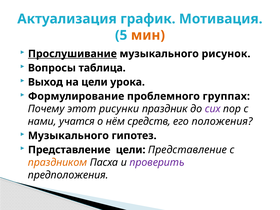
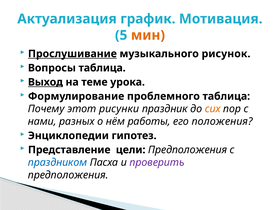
Выход underline: none -> present (45, 82)
на цели: цели -> теме (94, 82)
проблемного группах: группах -> таблица (226, 96)
сих colour: purple -> orange (213, 109)
учатся: учатся -> разных (77, 121)
средств: средств -> работы (149, 121)
Музыкального: Музыкального -> Энциклопедии (68, 136)
цели Представление: Представление -> Предположения (188, 150)
праздником colour: orange -> blue (58, 162)
